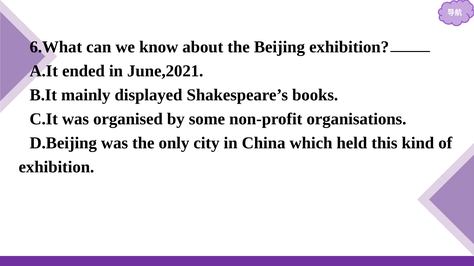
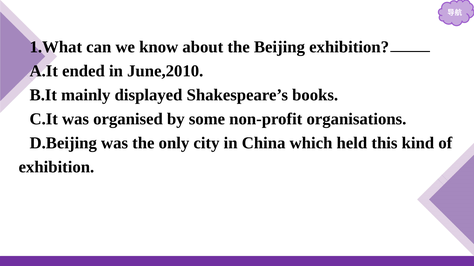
6.What: 6.What -> 1.What (56, 47)
June,2021: June,2021 -> June,2010 (165, 71)
